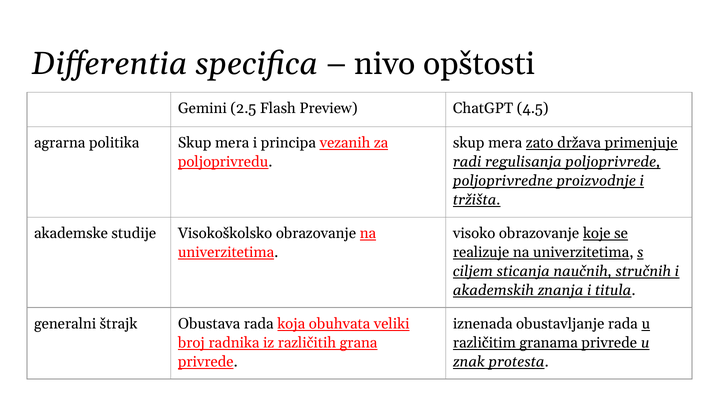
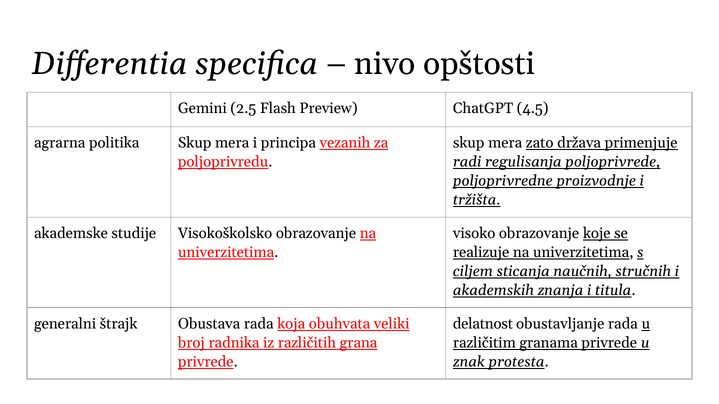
iznenada: iznenada -> delatnost (483, 324)
